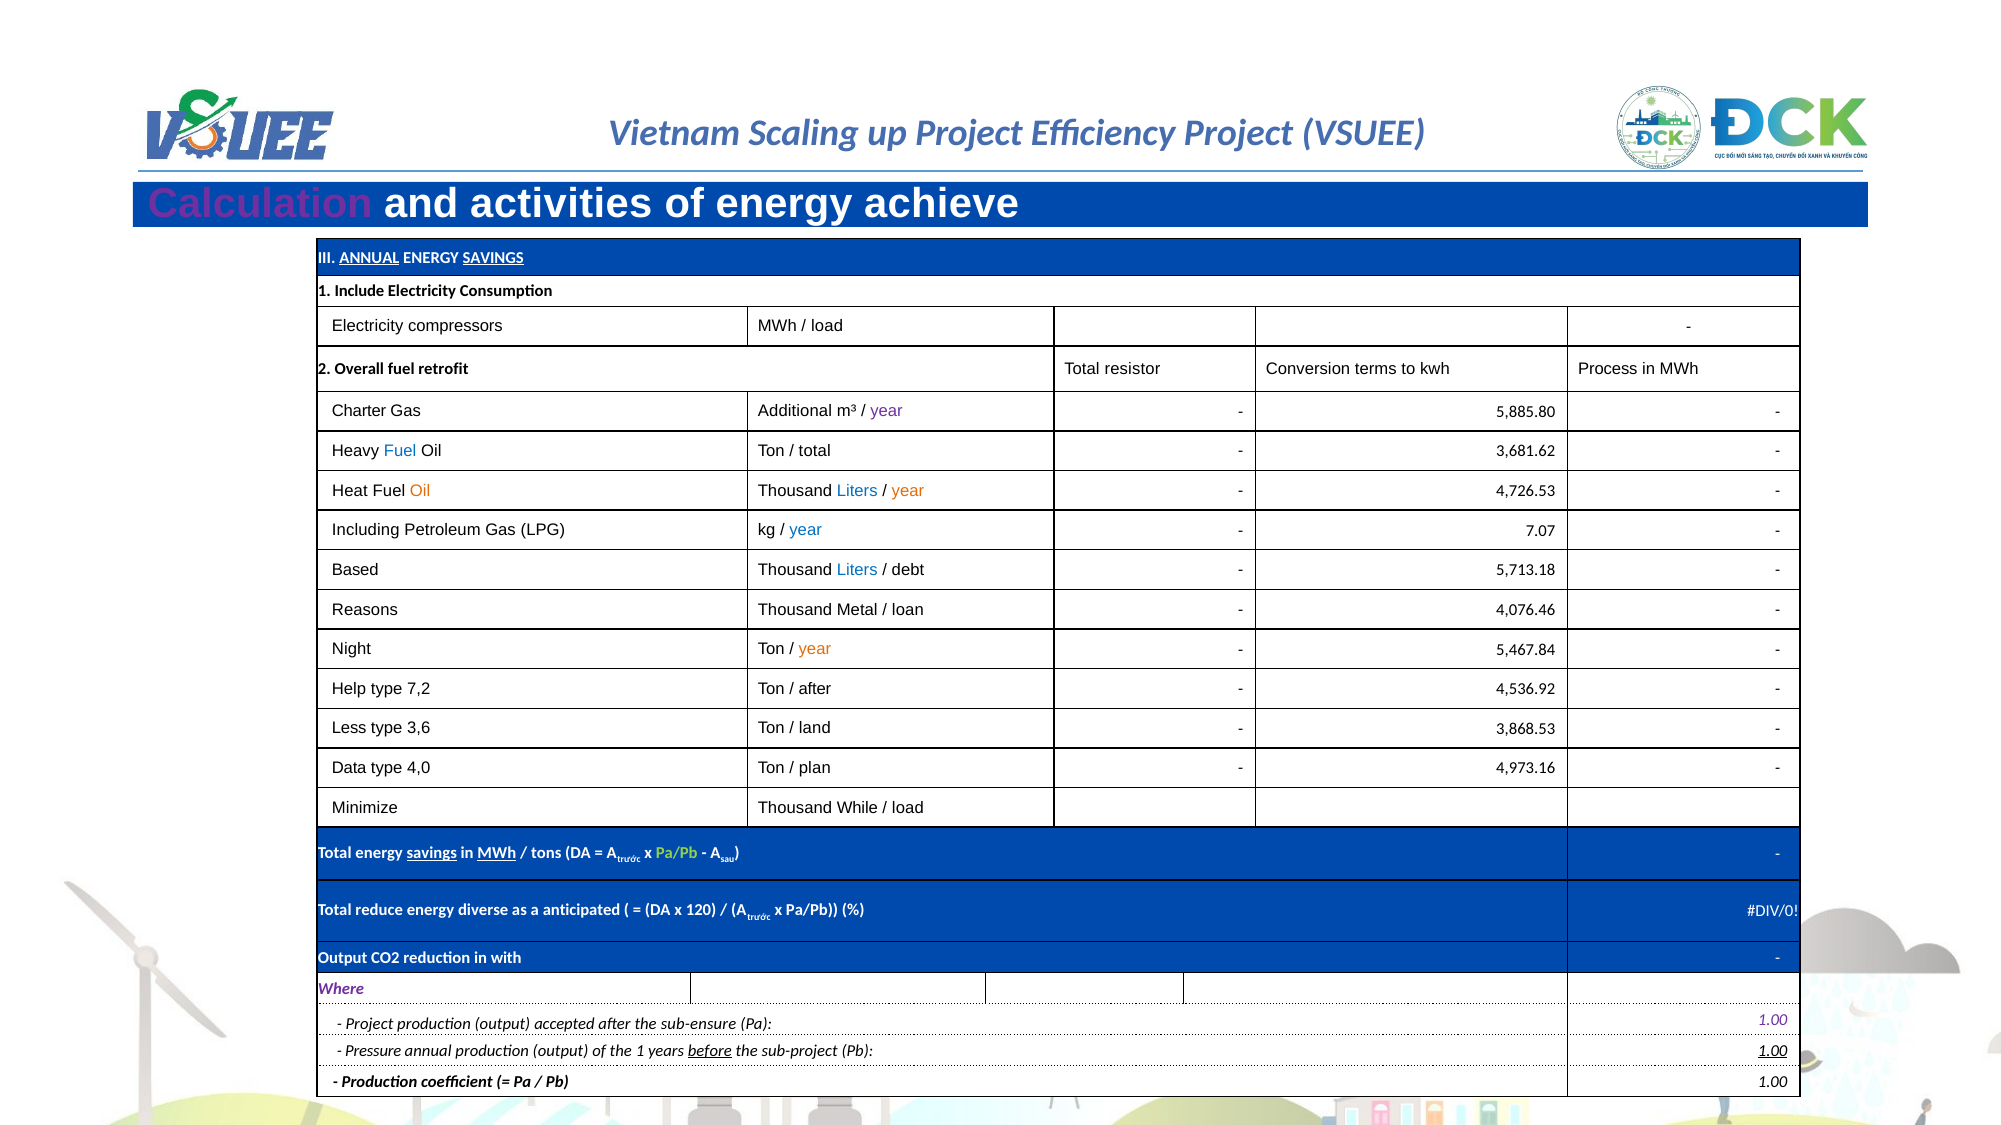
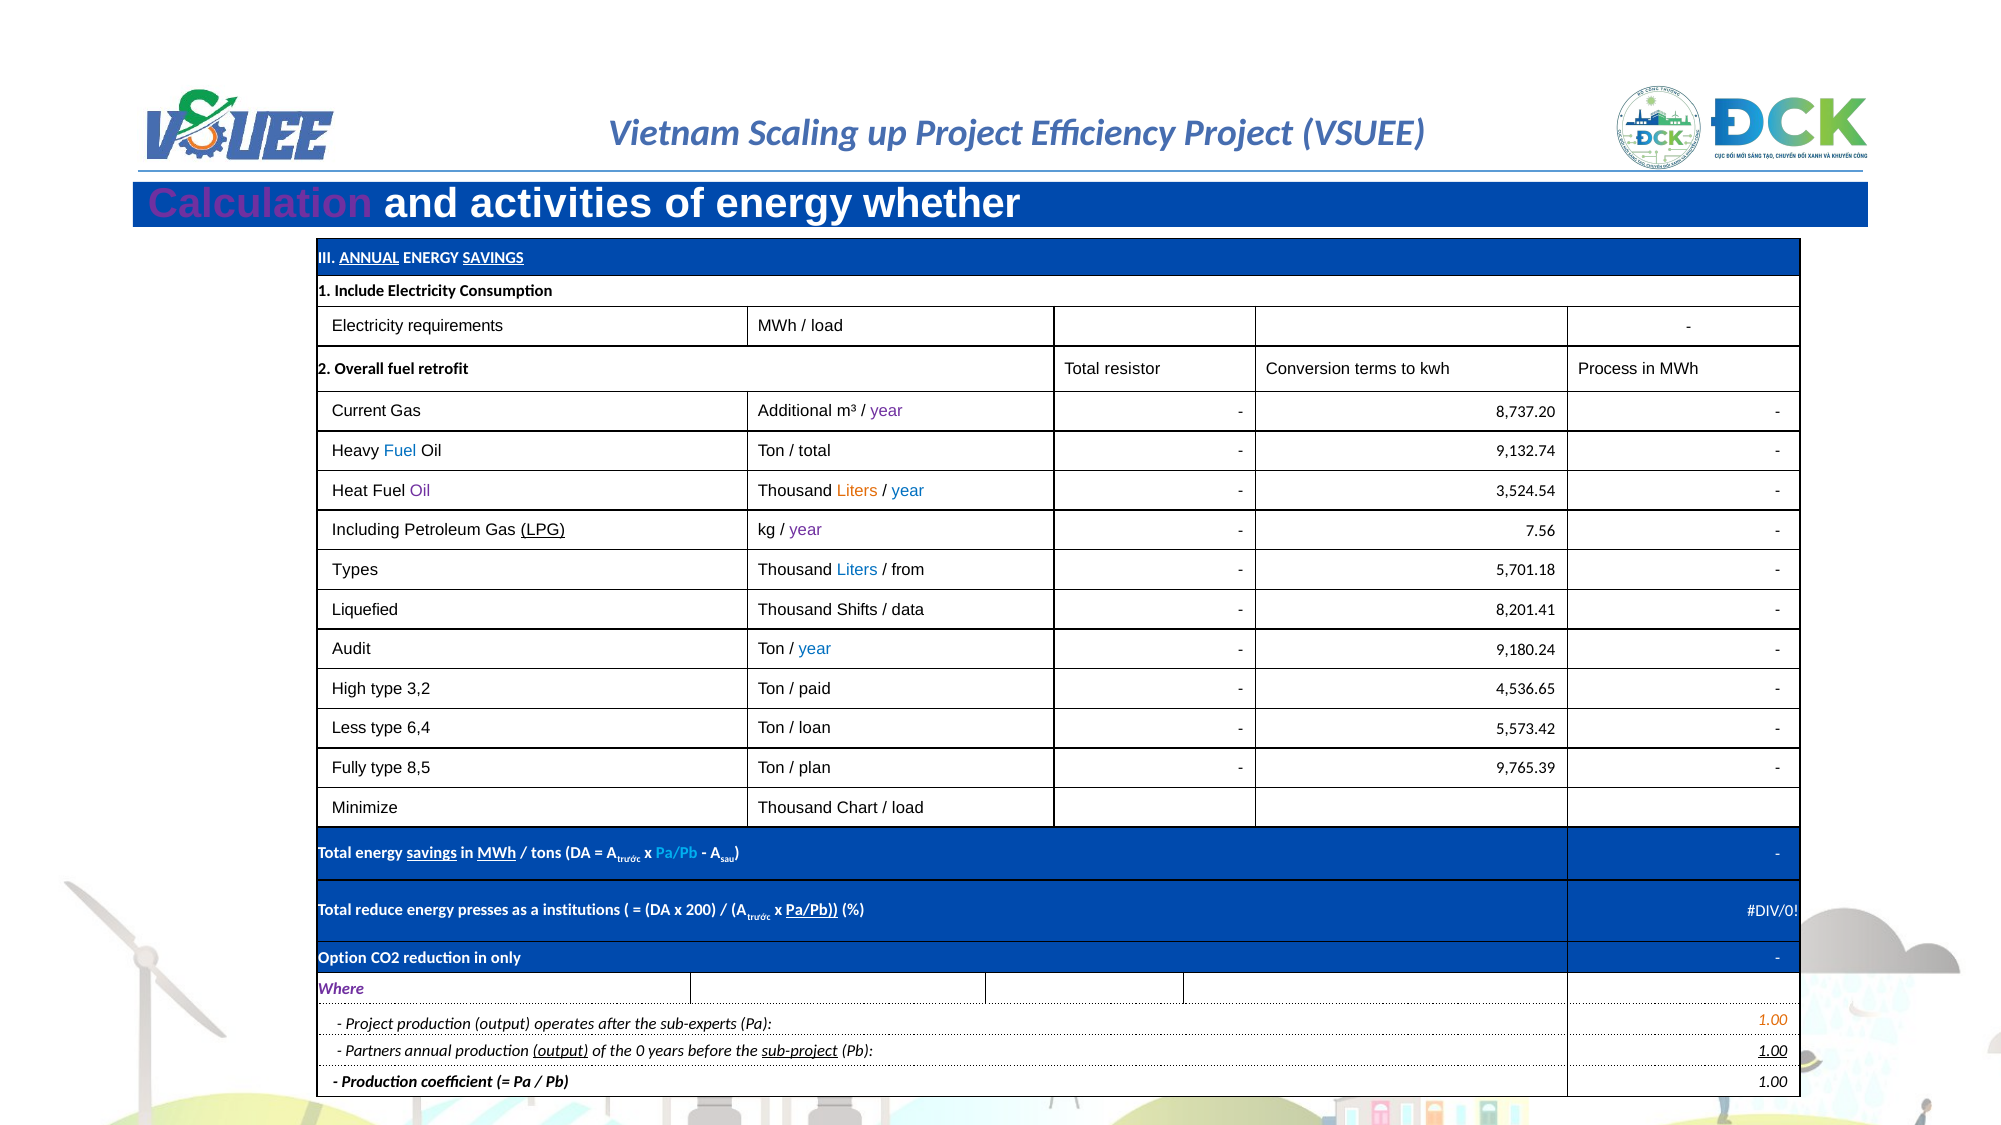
achieve: achieve -> whether (942, 204)
compressors: compressors -> requirements (456, 326)
Charter: Charter -> Current (359, 412)
5,885.80: 5,885.80 -> 8,737.20 (1526, 412)
3,681.62: 3,681.62 -> 9,132.74 (1526, 452)
Oil colour: orange -> purple (420, 491)
Liters colour: blue -> orange (857, 491)
year colour: orange -> blue (908, 491)
4,726.53: 4,726.53 -> 3,524.54 (1526, 491)
LPG underline: none -> present (543, 531)
year colour: blue -> purple (806, 531)
7.07: 7.07 -> 7.56 (1541, 531)
Based: Based -> Types (355, 570)
debt: debt -> from (908, 570)
5,713.18: 5,713.18 -> 5,701.18 (1526, 571)
Reasons: Reasons -> Liquefied (365, 610)
Metal: Metal -> Shifts (857, 610)
loan: loan -> data (908, 610)
4,076.46: 4,076.46 -> 8,201.41 (1526, 610)
Night: Night -> Audit (351, 649)
year colour: orange -> blue (815, 649)
5,467.84: 5,467.84 -> 9,180.24 (1526, 650)
Help: Help -> High (349, 689)
7,2: 7,2 -> 3,2 (419, 689)
after: after -> paid (815, 689)
4,536.92: 4,536.92 -> 4,536.65 (1526, 690)
3,6: 3,6 -> 6,4 (419, 729)
land: land -> loan (815, 729)
3,868.53: 3,868.53 -> 5,573.42 (1526, 729)
Data: Data -> Fully (349, 768)
4,0: 4,0 -> 8,5 (419, 768)
4,973.16: 4,973.16 -> 9,765.39 (1526, 769)
While: While -> Chart (857, 808)
Pa/Pb colour: light green -> light blue (677, 854)
diverse: diverse -> presses (483, 911)
anticipated: anticipated -> institutions (582, 911)
120: 120 -> 200 (701, 911)
Pa/Pb underline: none -> present (812, 911)
Output: Output -> Option (343, 958)
with: with -> only (506, 958)
accepted: accepted -> operates (564, 1025)
sub-ensure: sub-ensure -> sub-experts (699, 1025)
1.00 colour: purple -> orange (1773, 1020)
Pressure: Pressure -> Partners (373, 1051)
output underline: none -> present (561, 1051)
the 1: 1 -> 0 (640, 1051)
before underline: present -> none (710, 1051)
sub-project underline: none -> present (800, 1051)
